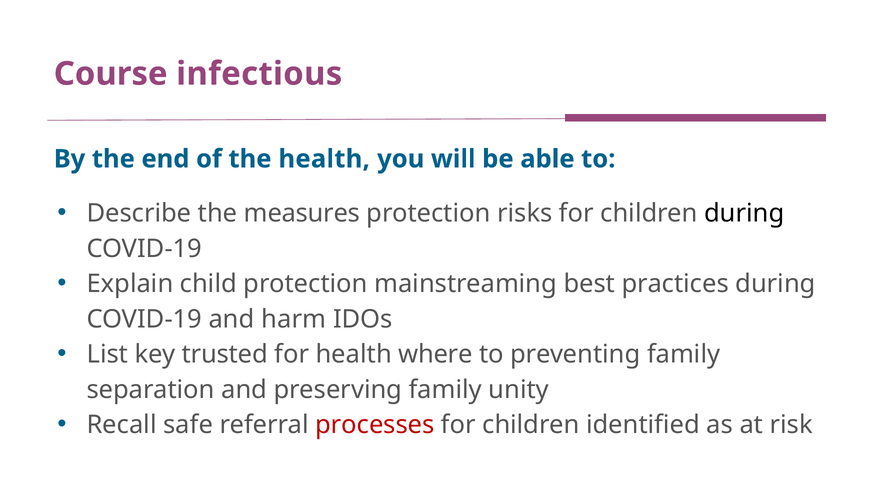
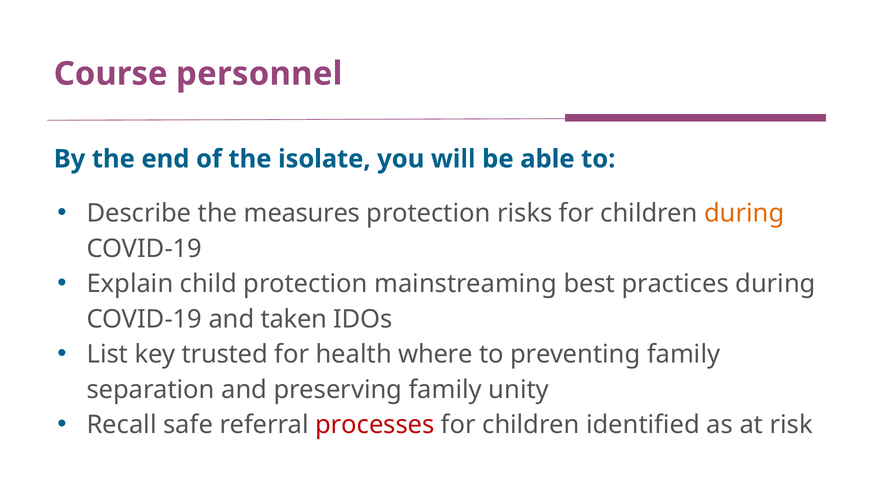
infectious: infectious -> personnel (259, 74)
the health: health -> isolate (324, 159)
during colour: black -> orange (744, 213)
harm: harm -> taken (294, 319)
